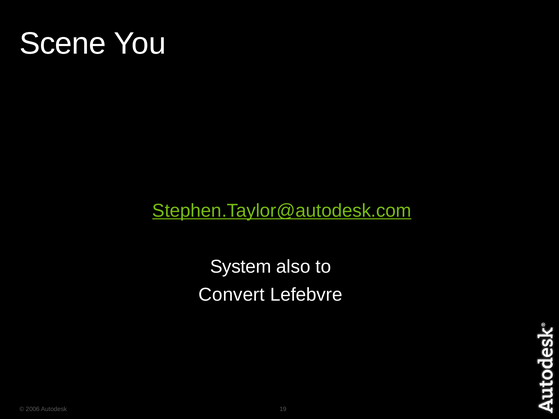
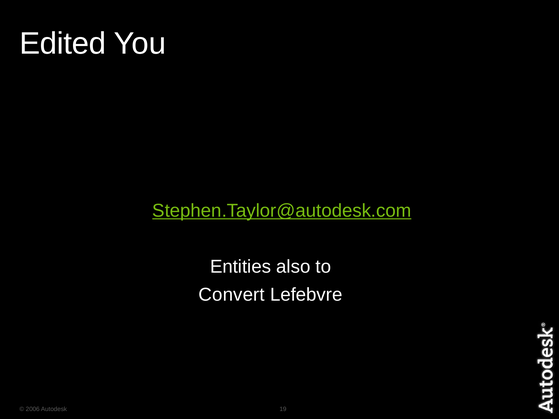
Scene: Scene -> Edited (63, 44)
System: System -> Entities (241, 267)
